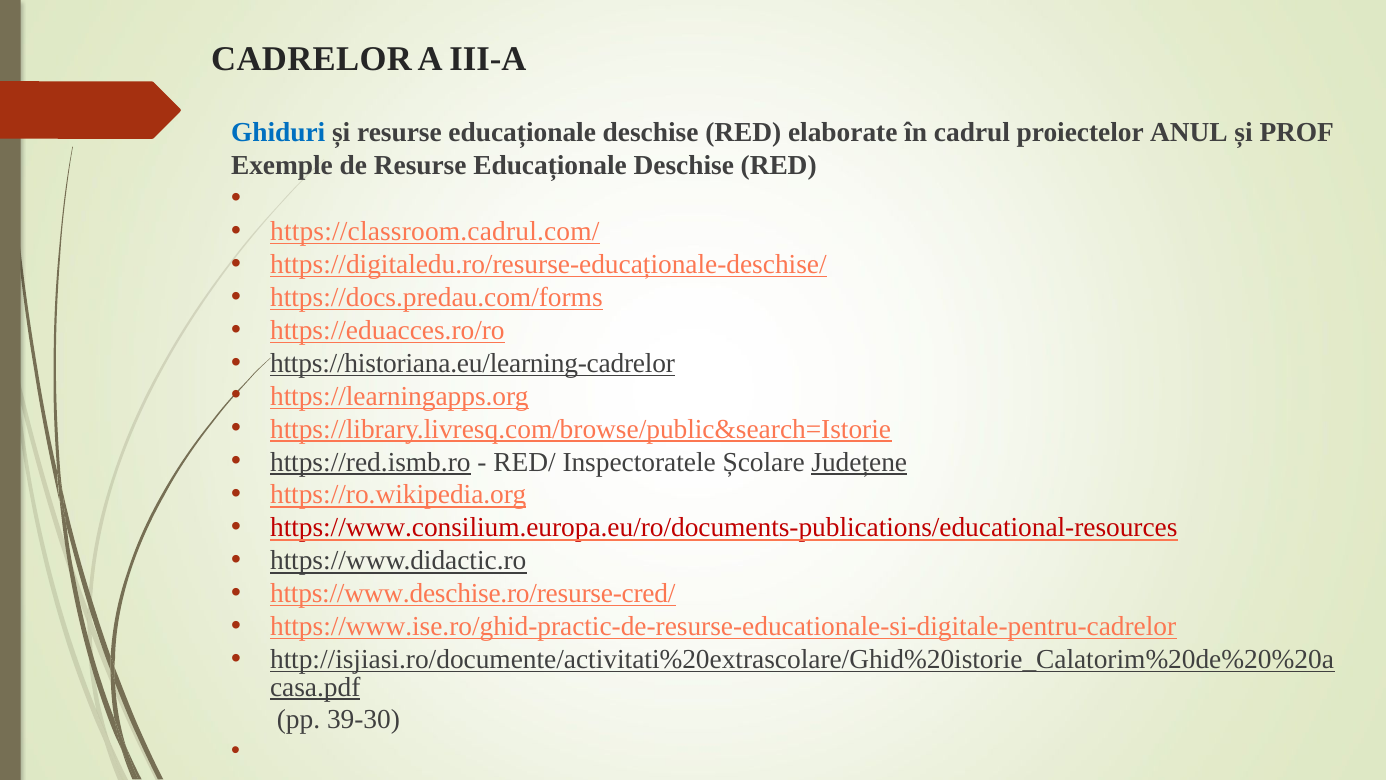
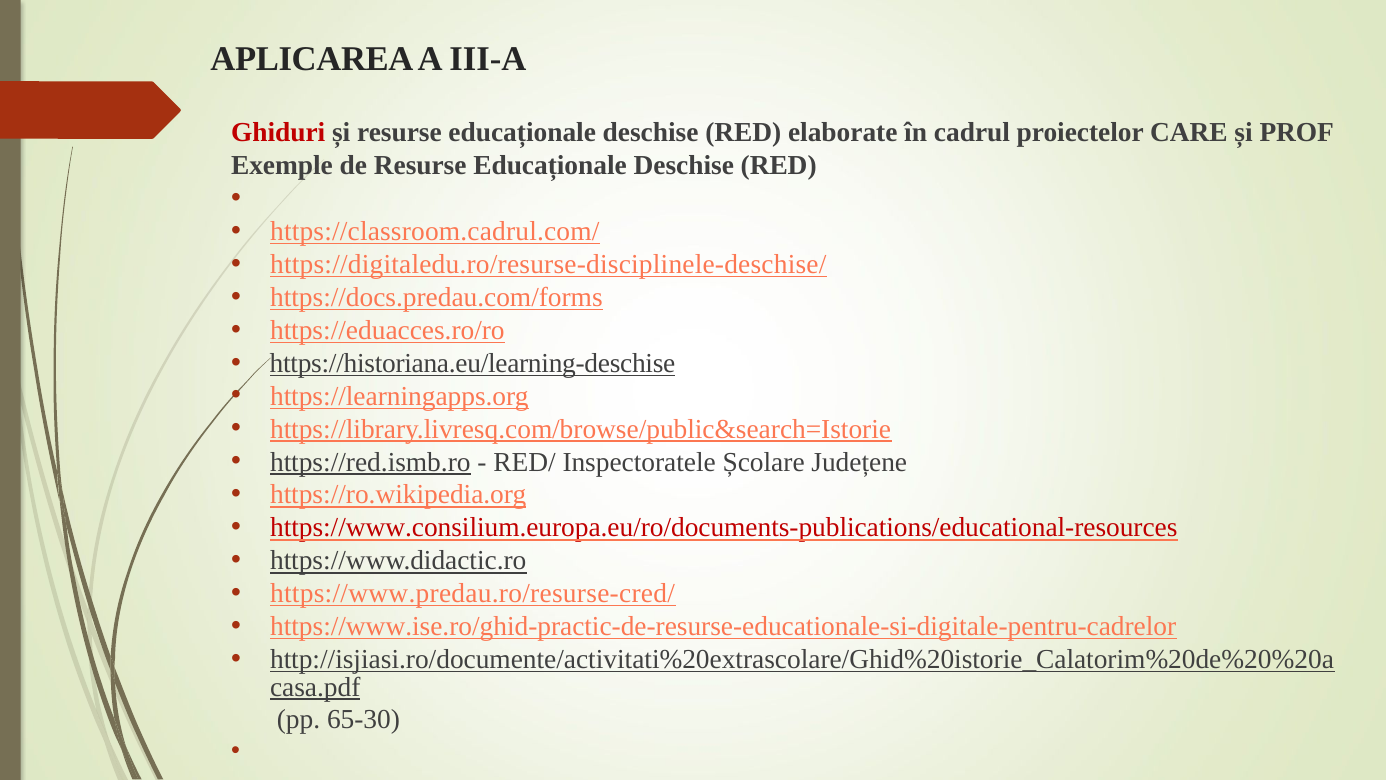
CADRELOR: CADRELOR -> APLICAREA (312, 59)
Ghiduri colour: blue -> red (278, 133)
ANUL: ANUL -> CARE (1189, 133)
https://digitaledu.ro/resurse-educaționale-deschise/: https://digitaledu.ro/resurse-educaționale-deschise/ -> https://digitaledu.ro/resurse-disciplinele-deschise/ (548, 264)
https://historiana.eu/learning-cadrelor: https://historiana.eu/learning-cadrelor -> https://historiana.eu/learning-deschise (473, 363)
Județene underline: present -> none (859, 462)
https://www.deschise.ro/resurse-cred/: https://www.deschise.ro/resurse-cred/ -> https://www.predau.ro/resurse-cred/ (473, 593)
39-30: 39-30 -> 65-30 (363, 720)
